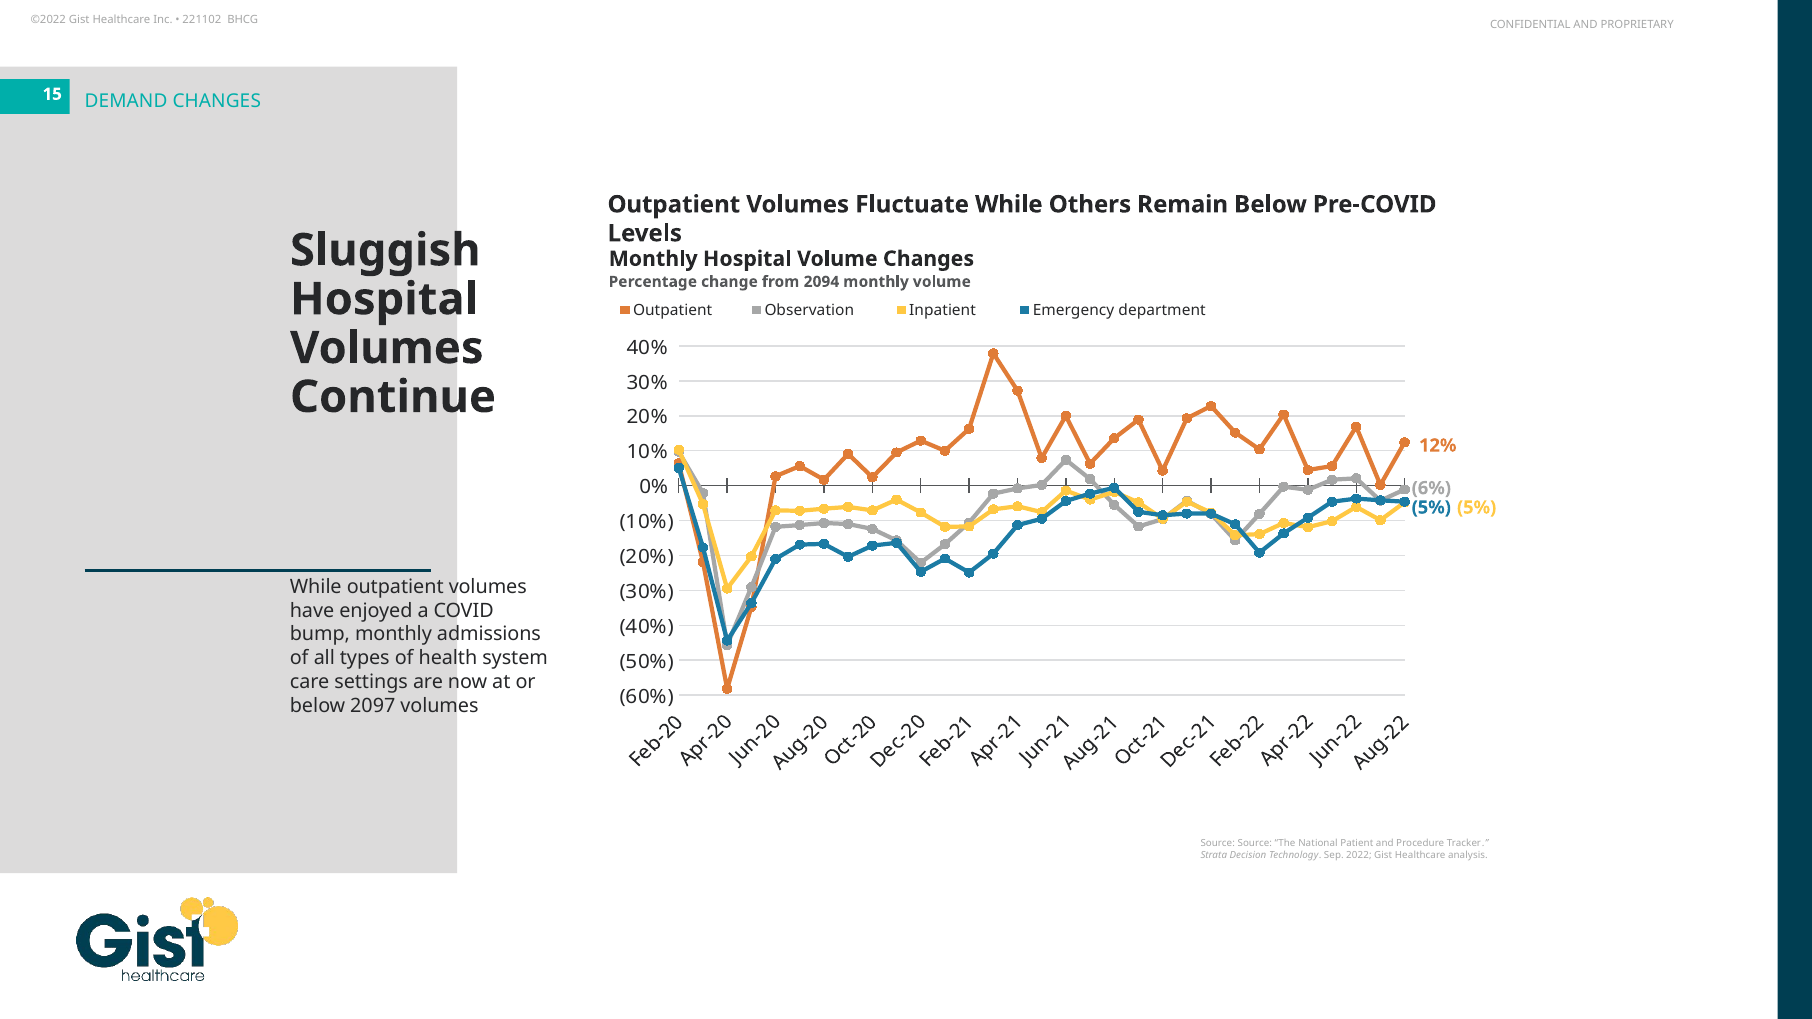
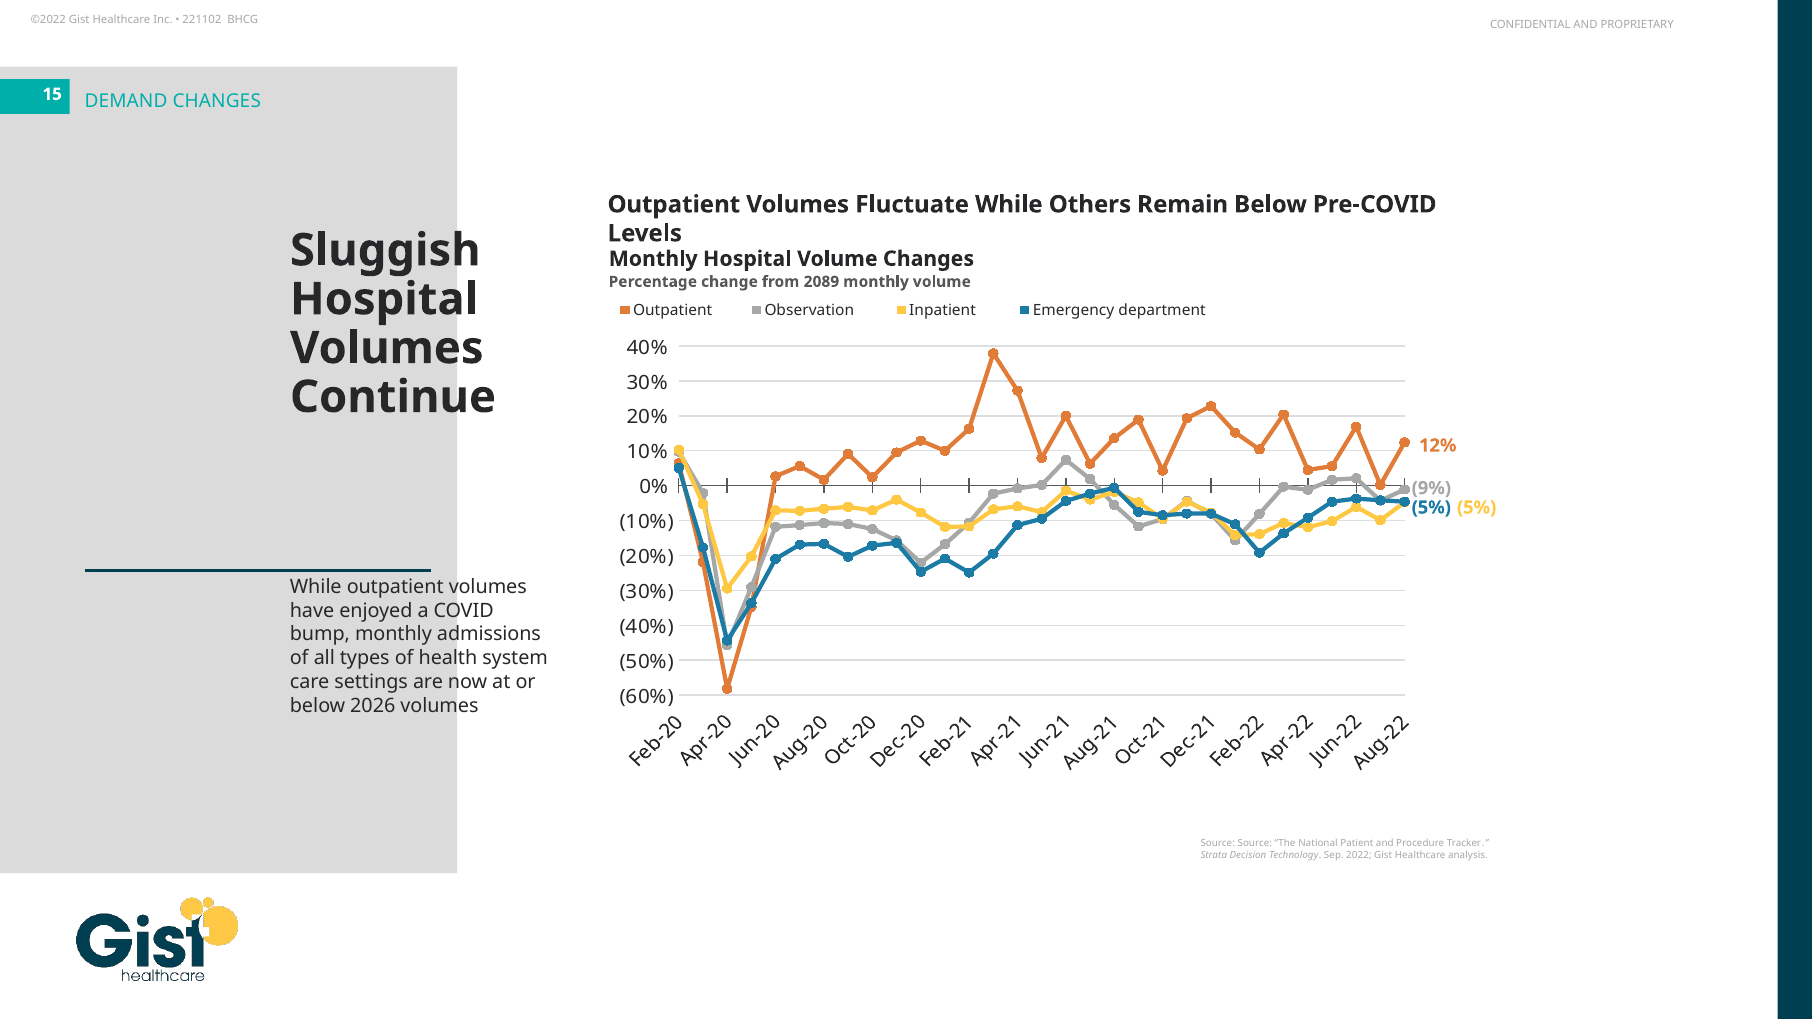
2094: 2094 -> 2089 (821, 282)
6%: 6% -> 9% (1431, 488)
2097: 2097 -> 2026 (373, 706)
